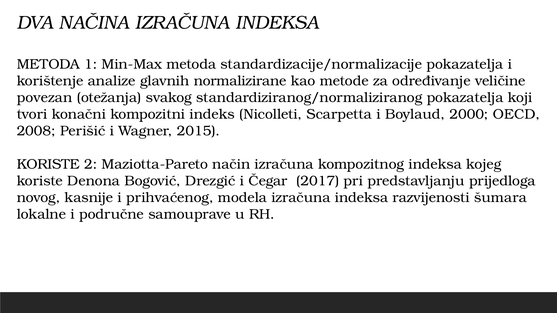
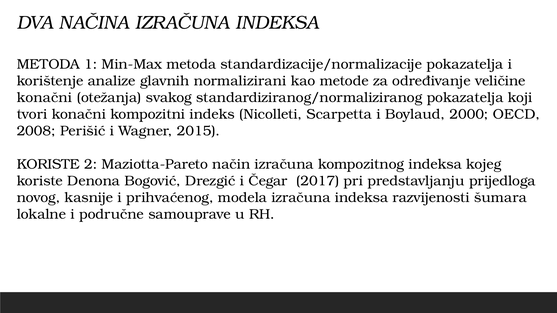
normalizirane: normalizirane -> normalizirani (240, 81)
povezan: povezan -> konačni (44, 98)
